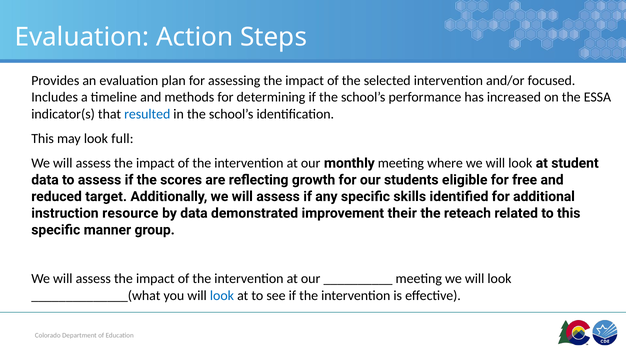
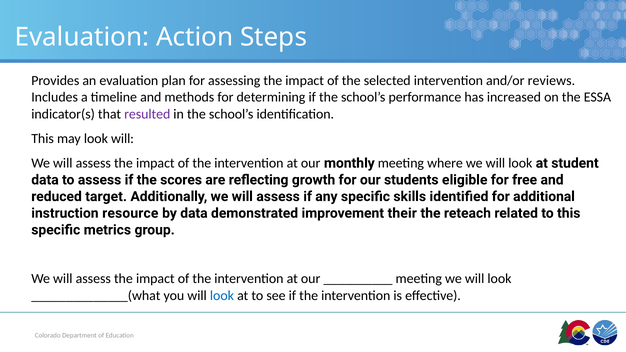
focused: focused -> reviews (551, 81)
resulted colour: blue -> purple (147, 114)
look full: full -> will (123, 139)
manner: manner -> metrics (107, 230)
